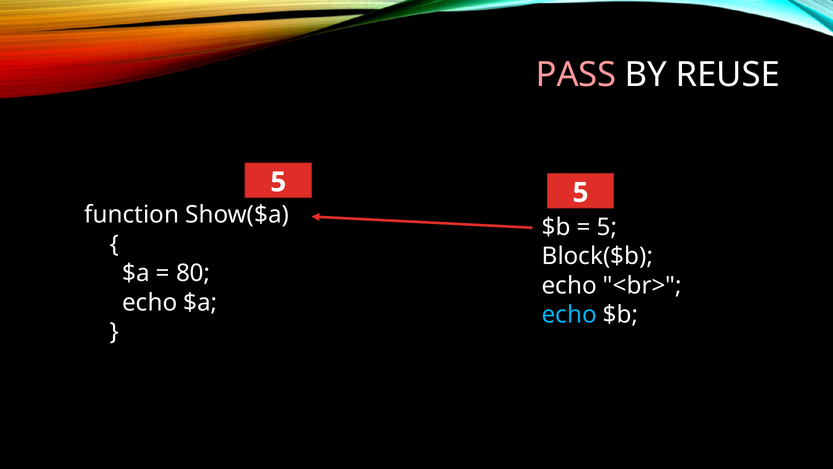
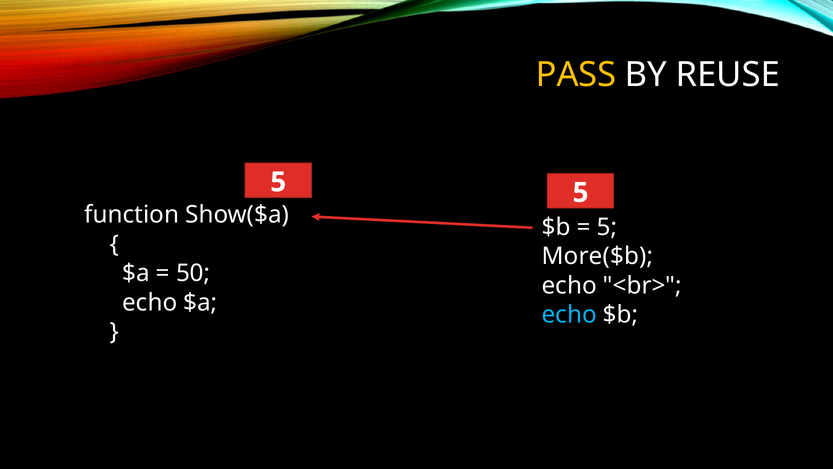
PASS colour: pink -> yellow (576, 75)
Block($b: Block($b -> More($b (597, 256)
80: 80 -> 50 (193, 273)
